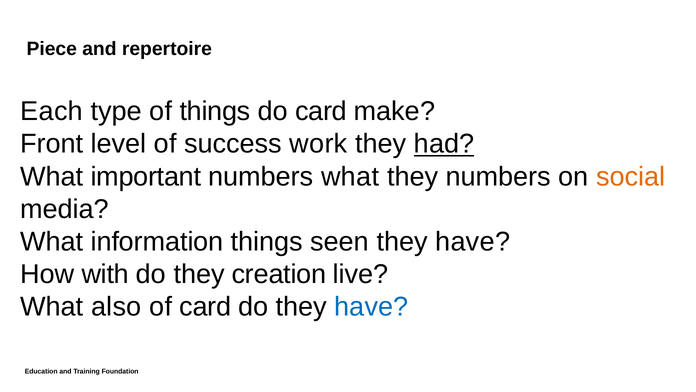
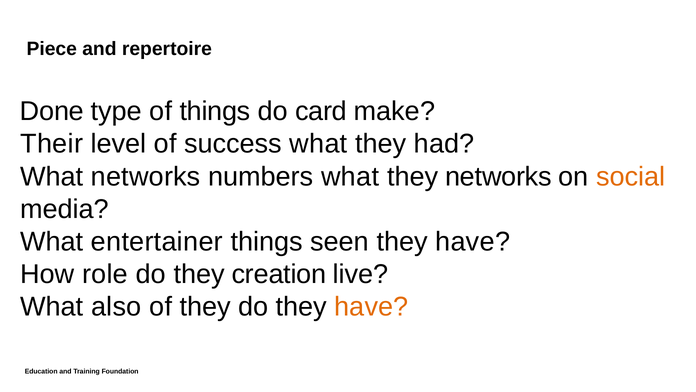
Each: Each -> Done (52, 111)
Front: Front -> Their (52, 144)
success work: work -> what (318, 144)
had underline: present -> none (444, 144)
What important: important -> networks (146, 176)
they numbers: numbers -> networks (498, 176)
information: information -> entertainer (157, 241)
with: with -> role (105, 274)
of card: card -> they (205, 306)
have colour: blue -> orange (371, 306)
